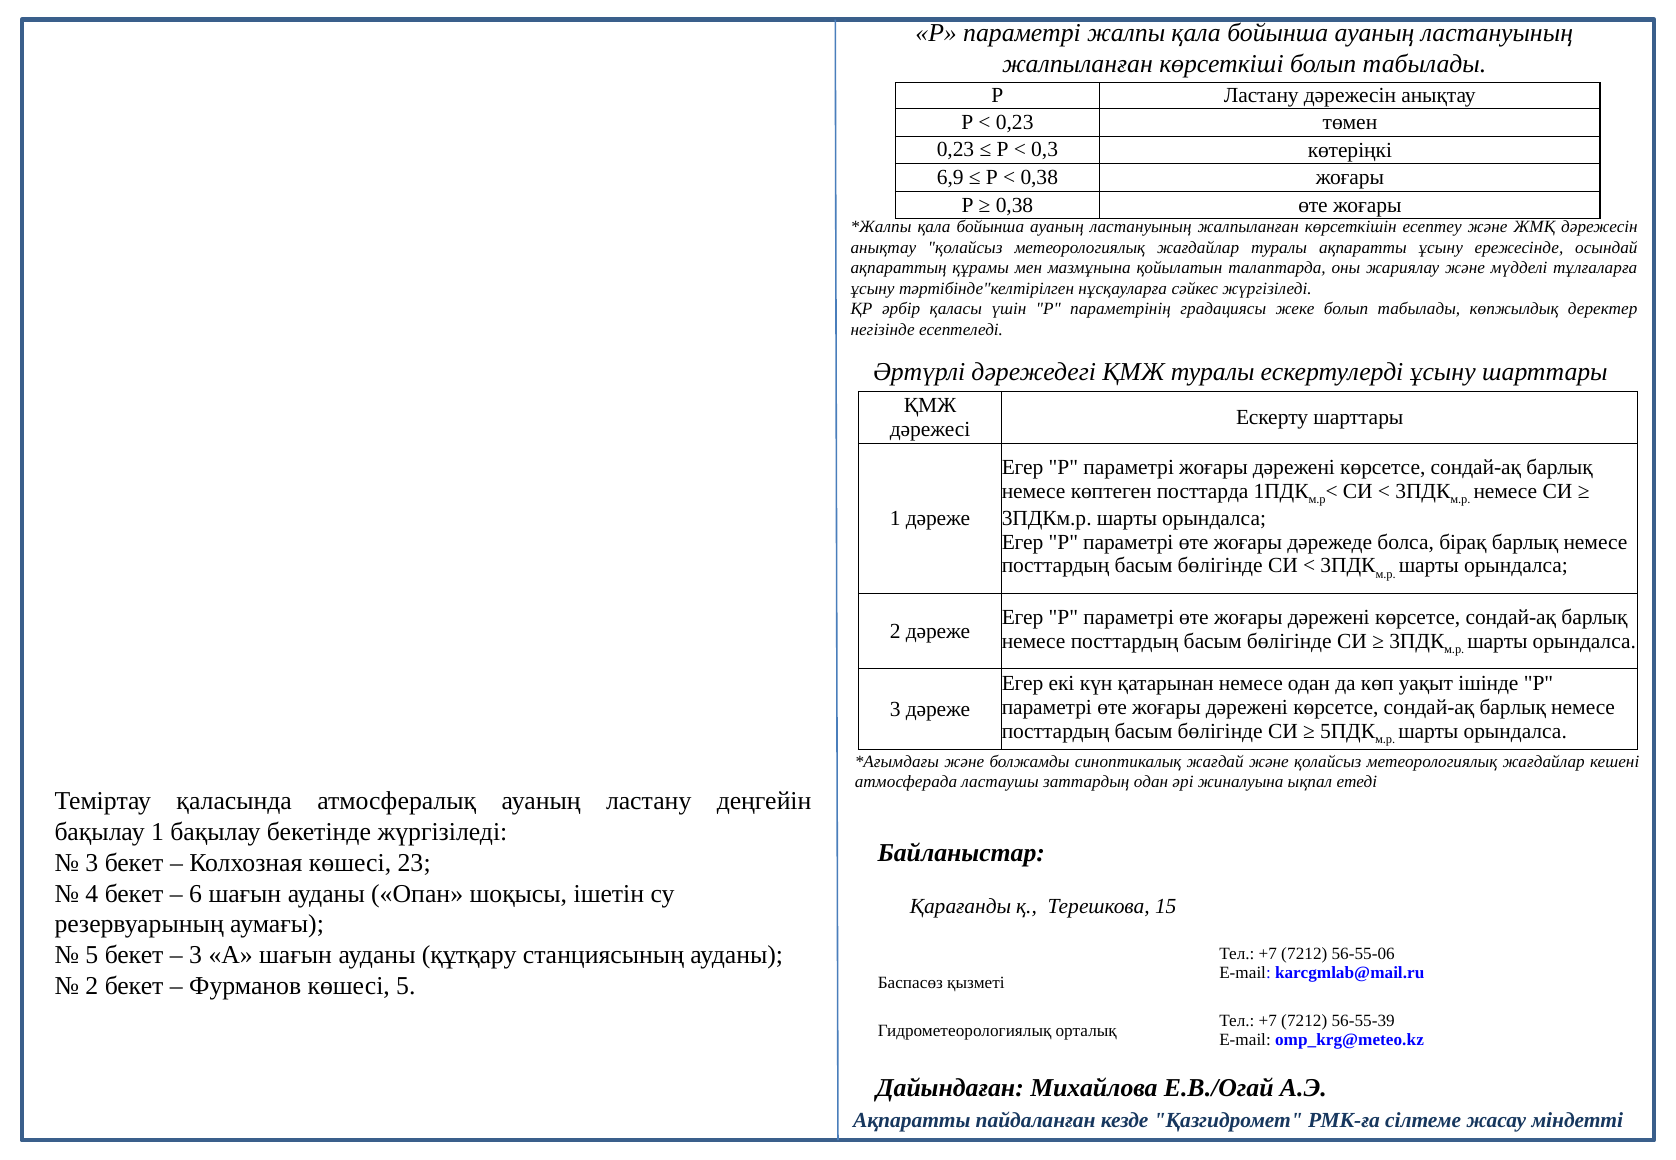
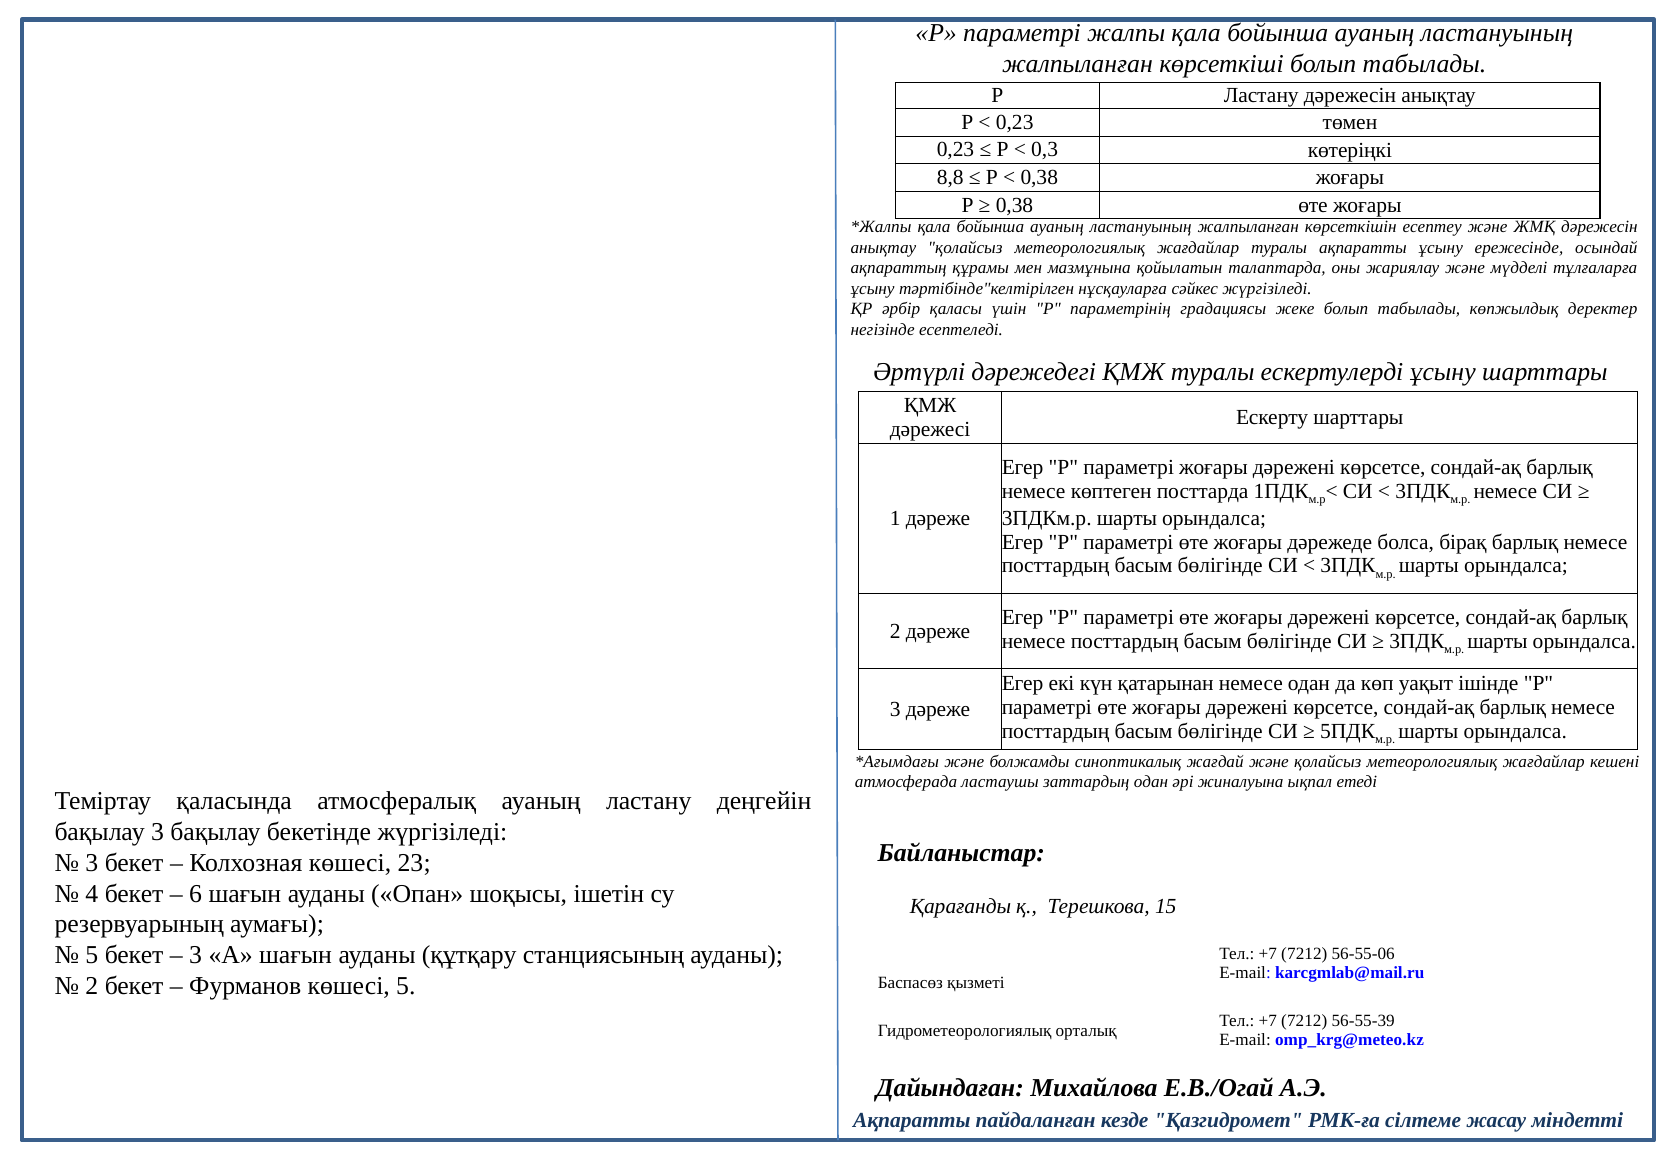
6,9: 6,9 -> 8,8 (950, 177)
бақылау 1: 1 -> 3 (158, 832)
